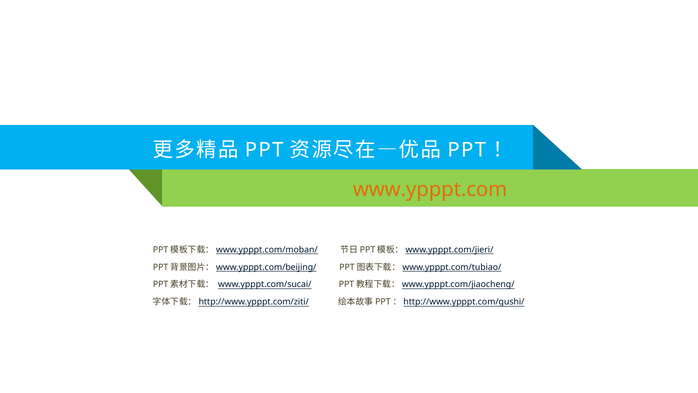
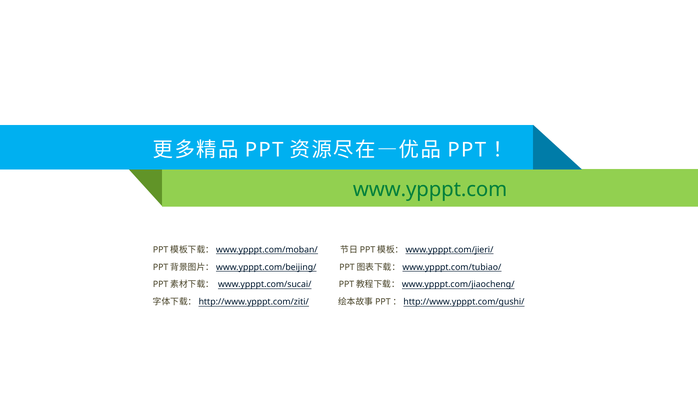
www.ypppt.com colour: orange -> green (430, 189)
